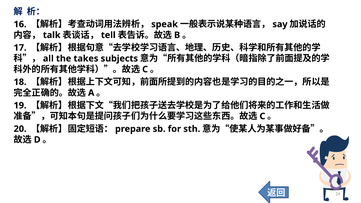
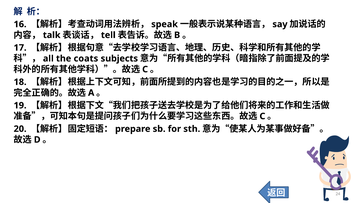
takes: takes -> coats (86, 59)
